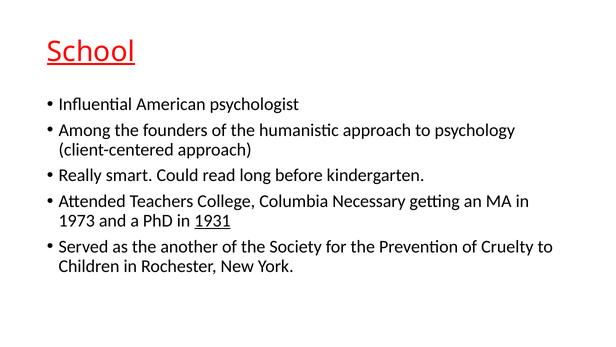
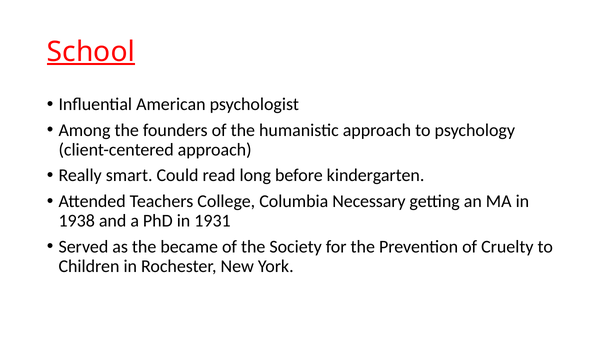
1973: 1973 -> 1938 (77, 220)
1931 underline: present -> none (212, 220)
another: another -> became (189, 246)
